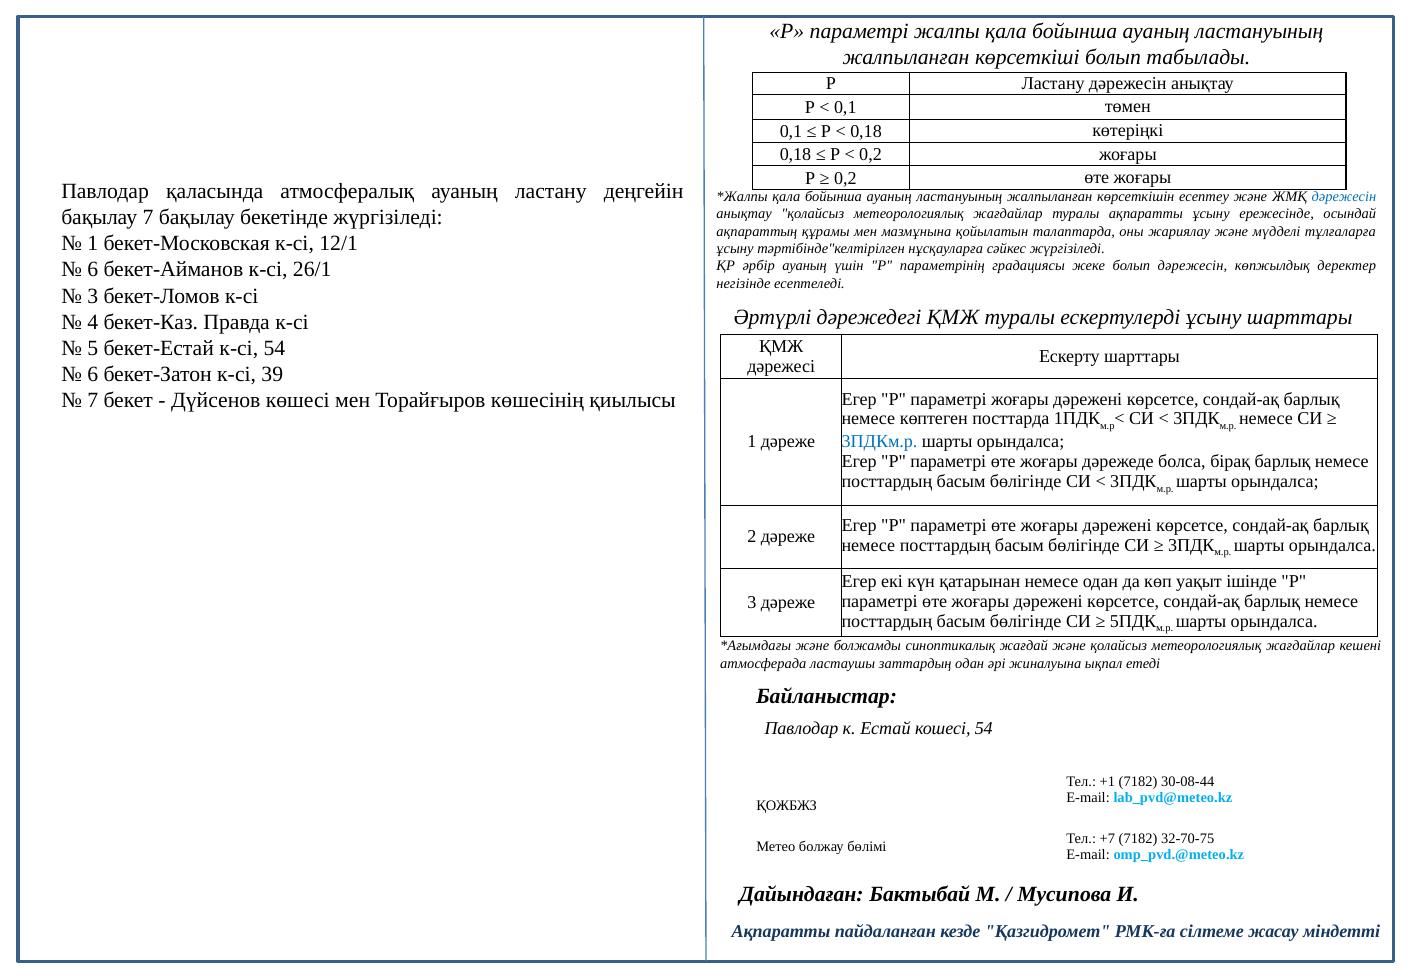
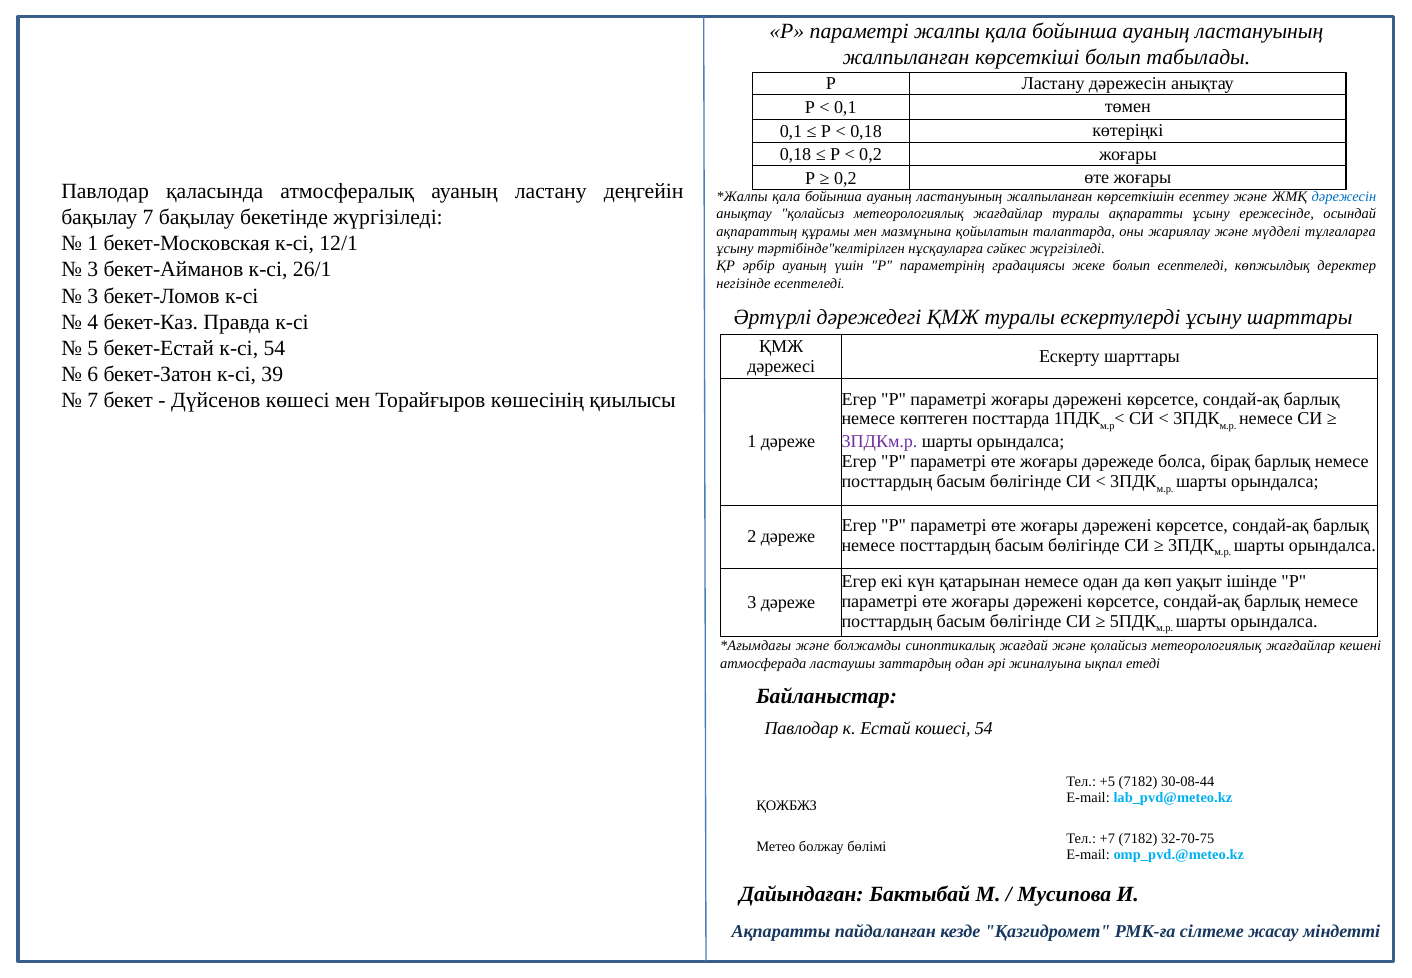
болып дәрежесін: дәрежесін -> есептеледі (1193, 266)
6: 6 -> 3 (93, 270)
3ПДКм.р colour: blue -> purple (880, 442)
+1: +1 -> +5 (1107, 781)
